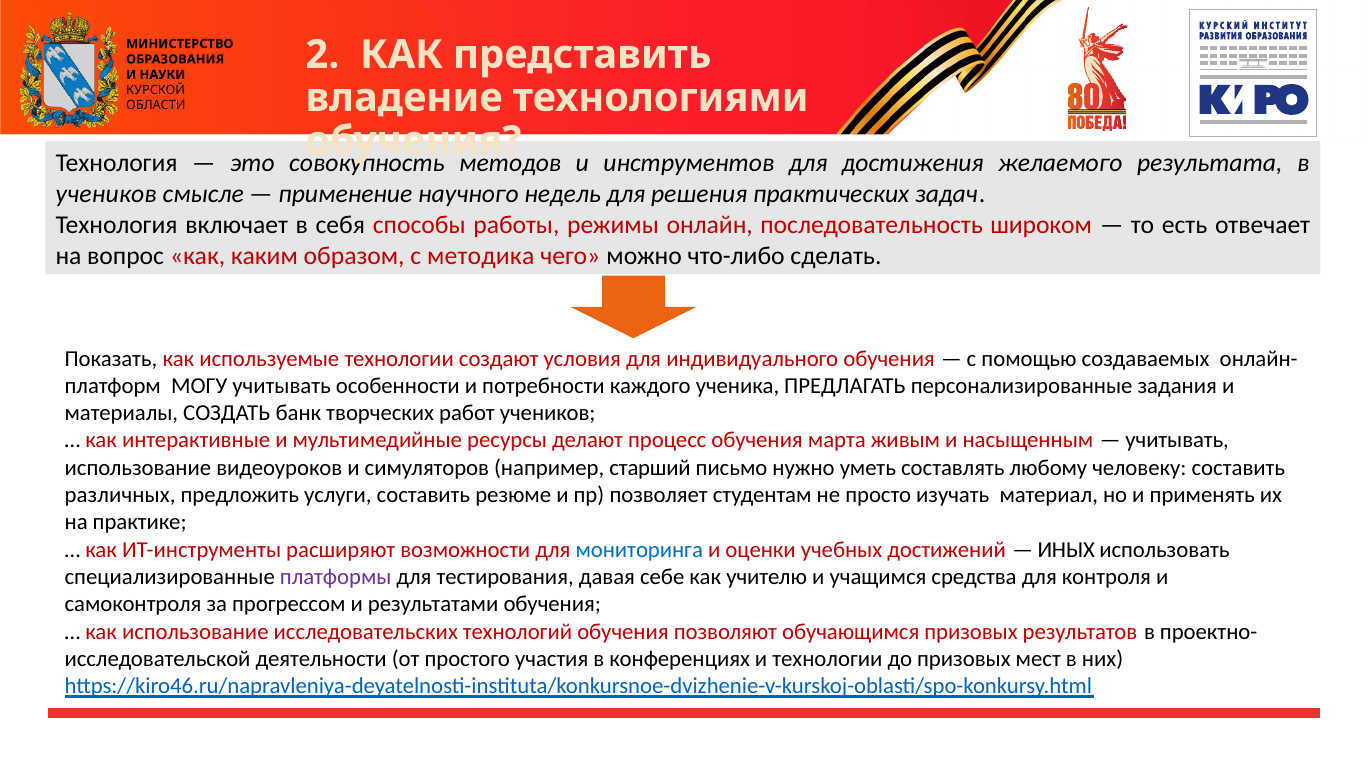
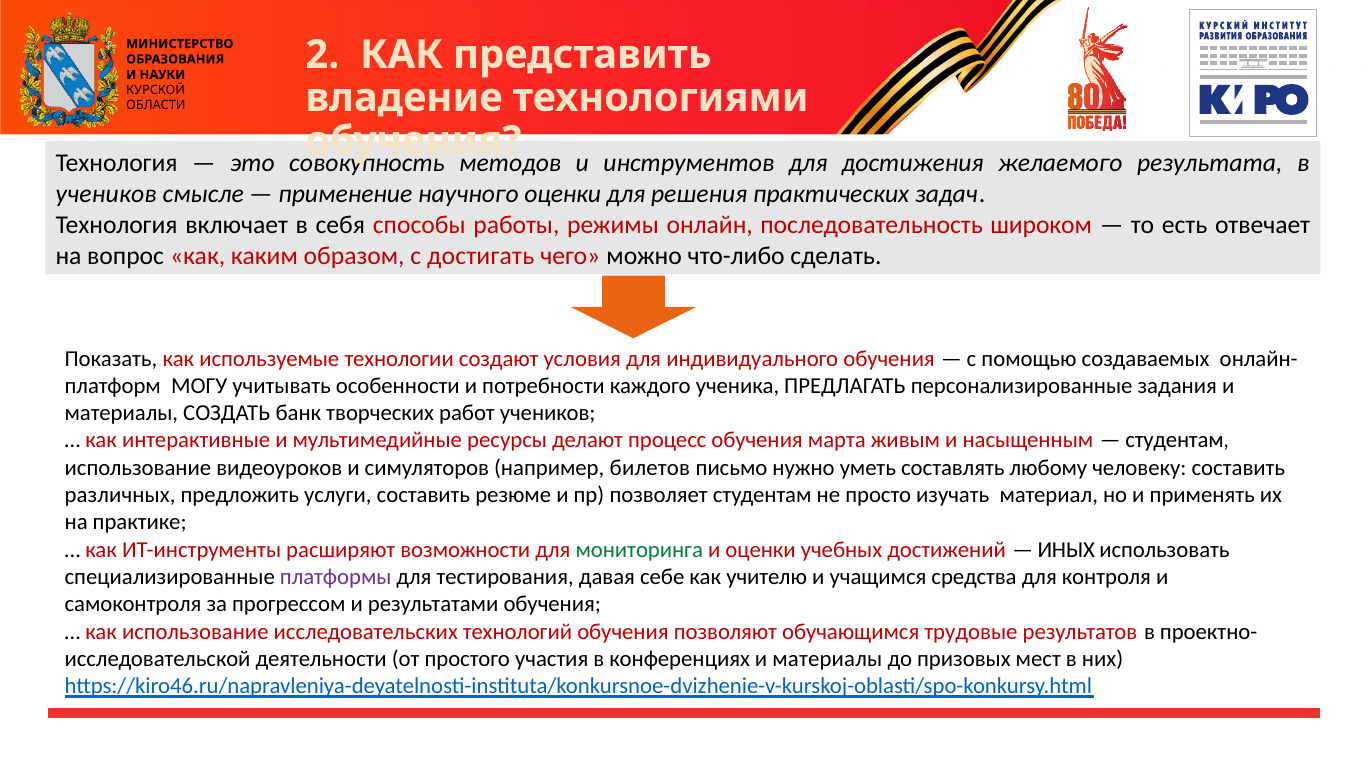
научного недель: недель -> оценки (563, 194)
методика: методика -> достигать (481, 256)
учитывать: учитывать -> студентам (1177, 441)
старший: старший -> билетов (650, 468)
мониторинга colour: blue -> green (639, 550)
обучающимся призовых: призовых -> трудовые (971, 632)
конференциях и технологии: технологии -> материалы (827, 660)
